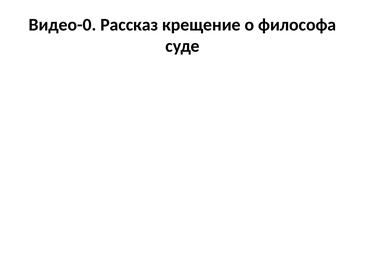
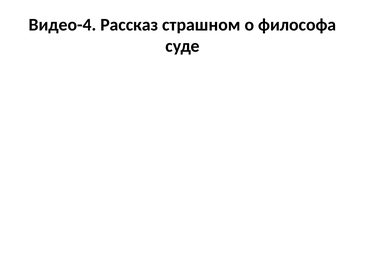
Видео-0: Видео-0 -> Видео-4 (62, 25)
крещение: крещение -> страшном (201, 25)
